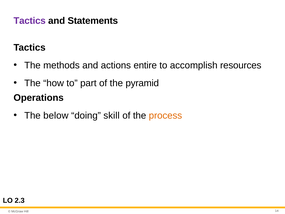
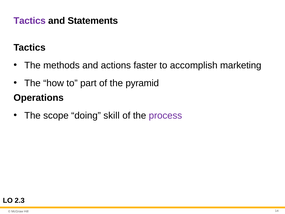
entire: entire -> faster (145, 65)
resources: resources -> marketing (241, 65)
below: below -> scope (56, 115)
process colour: orange -> purple (165, 115)
